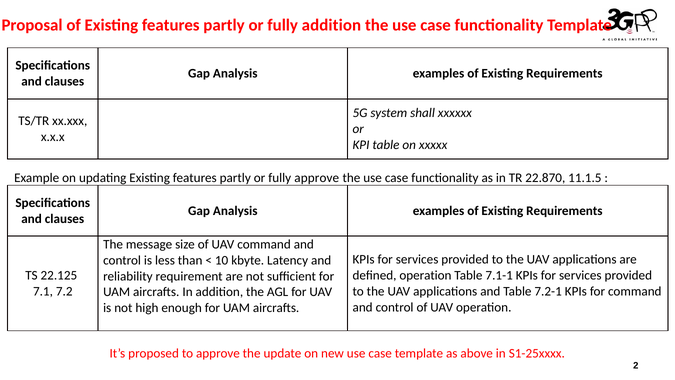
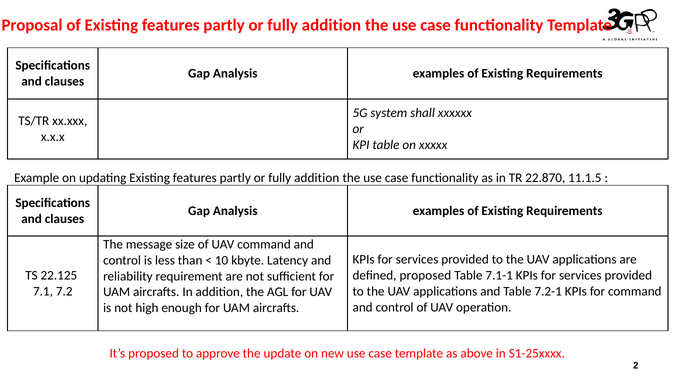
approve: approve -> addition (317, 178)
defined operation: operation -> proposed (425, 275)
